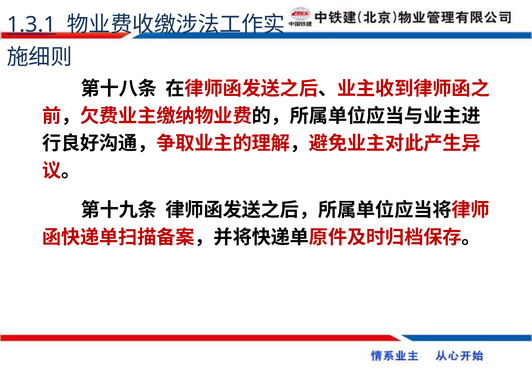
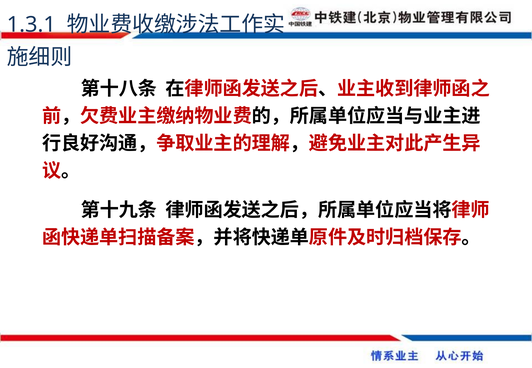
1.3.1 underline: present -> none (31, 25)
